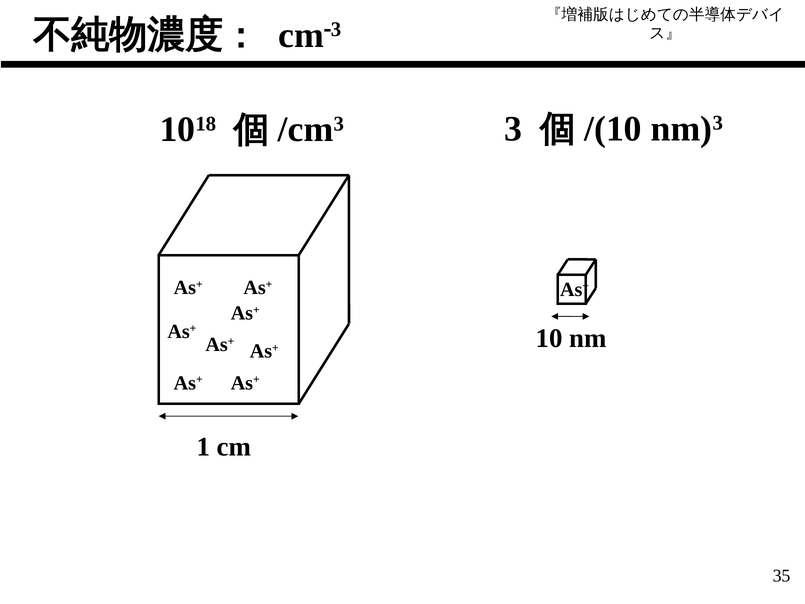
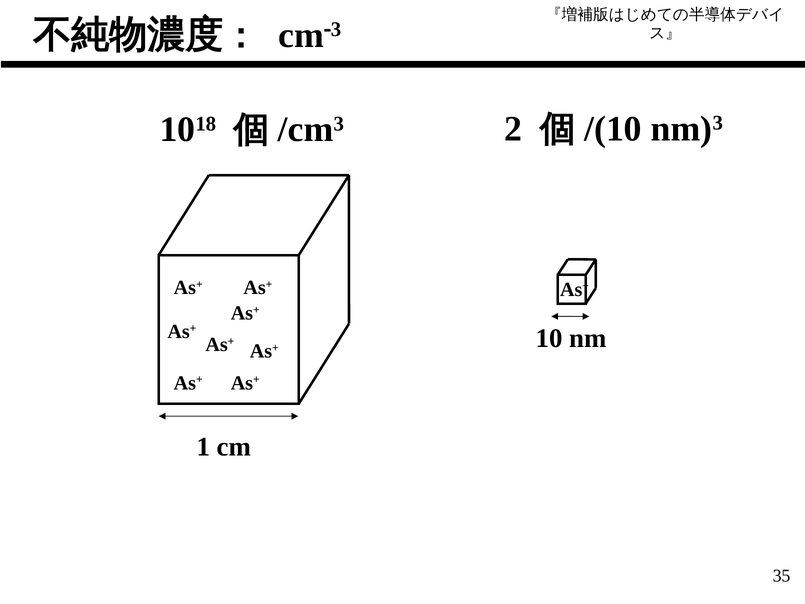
3: 3 -> 2 (513, 129)
